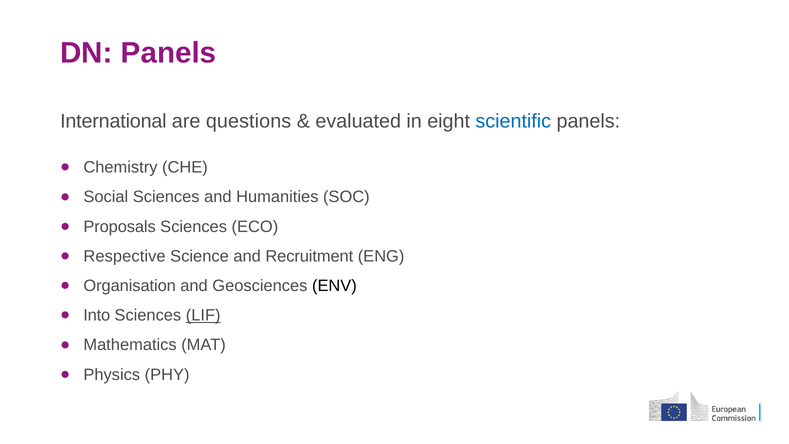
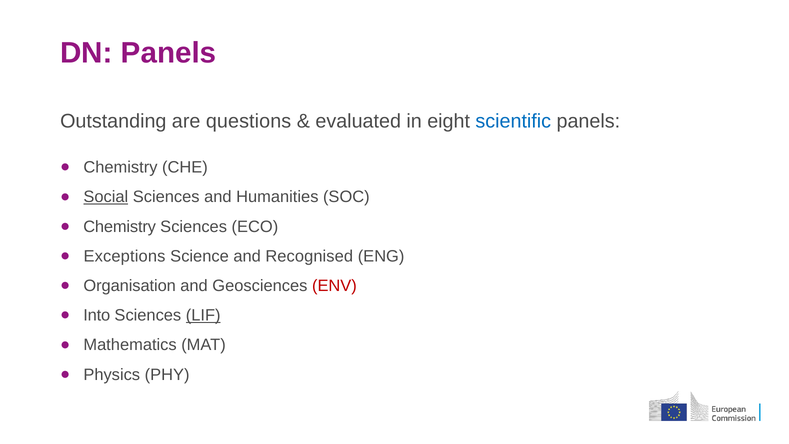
International: International -> Outstanding (113, 121)
Social underline: none -> present (106, 197)
Proposals: Proposals -> Chemistry (120, 227)
Respective: Respective -> Exceptions (124, 256)
Recruitment: Recruitment -> Recognised (309, 256)
ENV colour: black -> red (334, 286)
